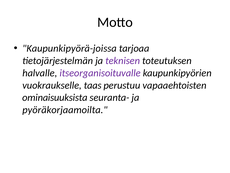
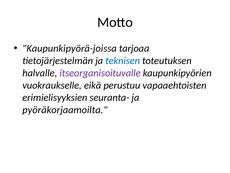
teknisen colour: purple -> blue (123, 61)
taas: taas -> eikä (93, 85)
ominaisuuksista: ominaisuuksista -> erimielisyyksien (55, 97)
